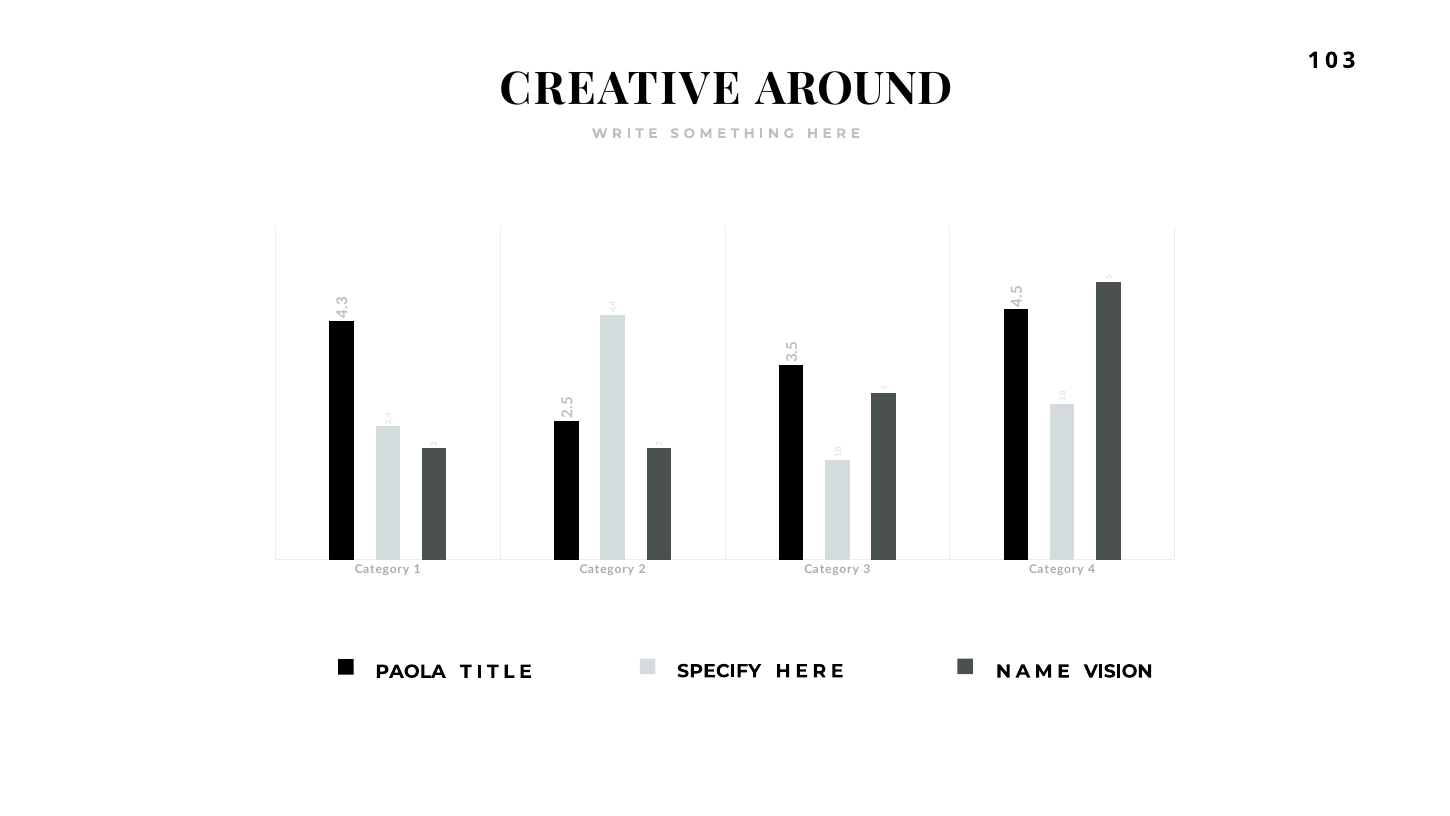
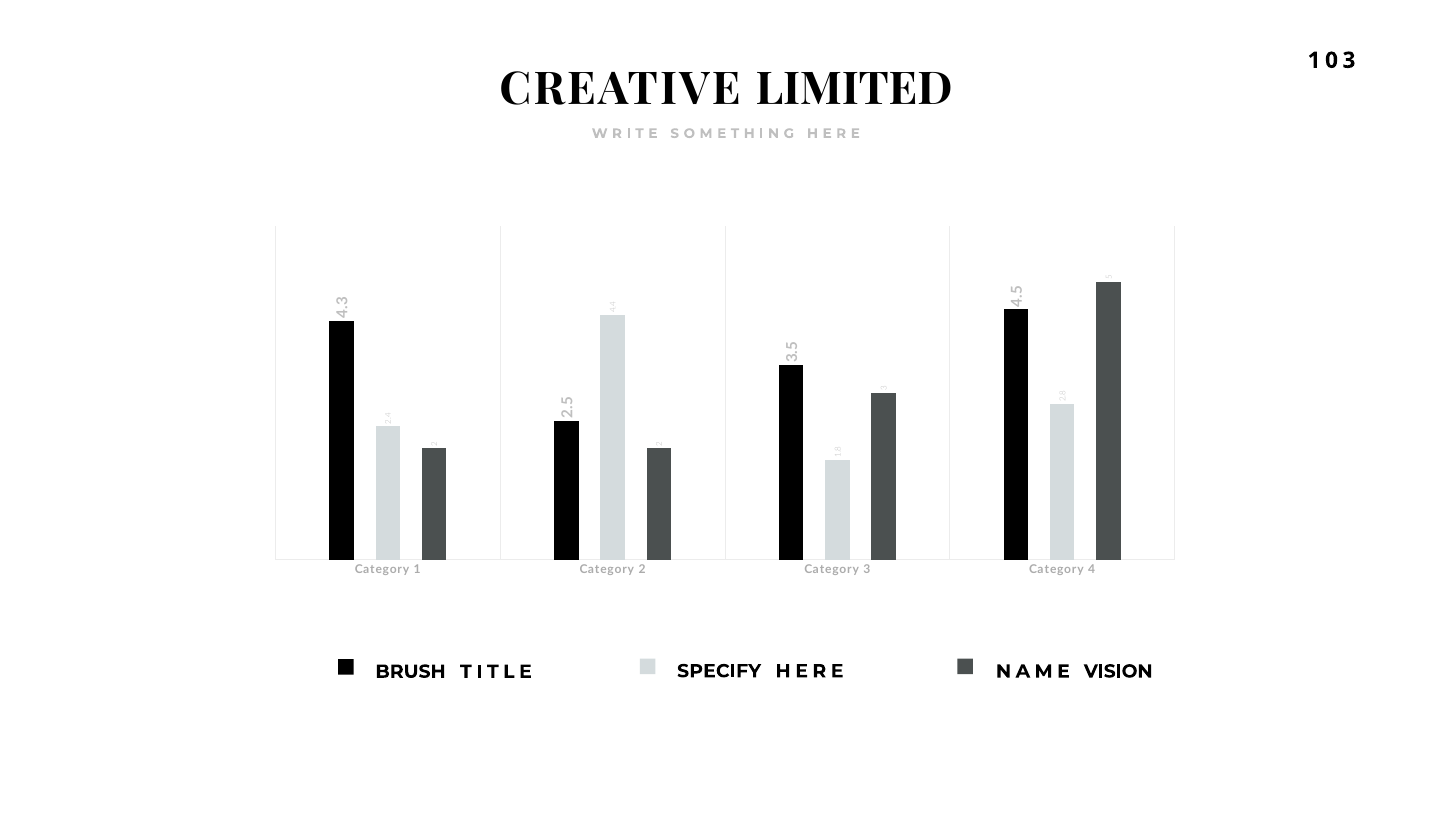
AROUND: AROUND -> LIMITED (854, 89)
PAOLA: PAOLA -> BRUSH (411, 671)
